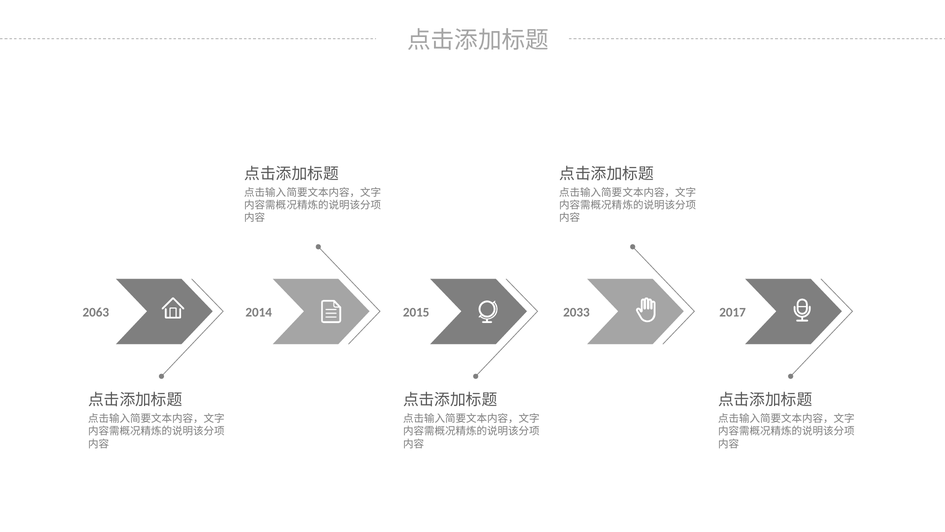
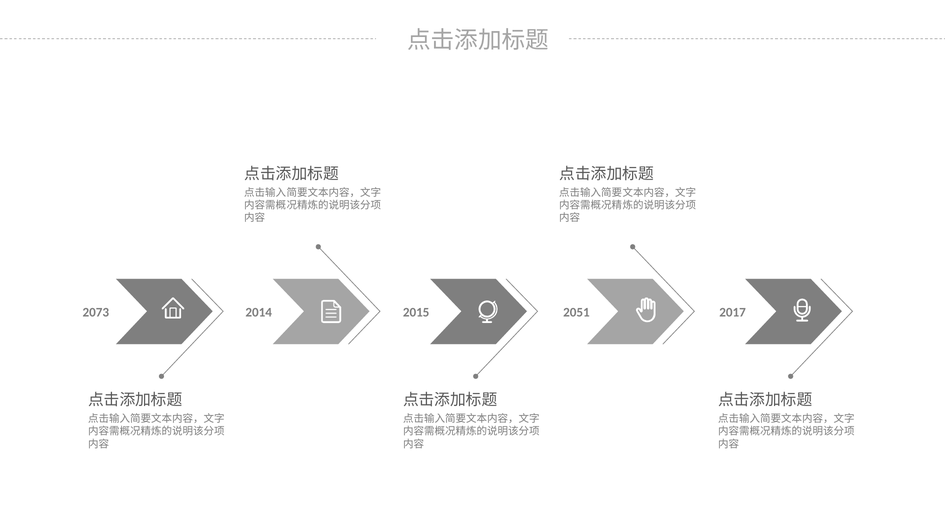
2063: 2063 -> 2073 (96, 312)
2033: 2033 -> 2051 (576, 312)
